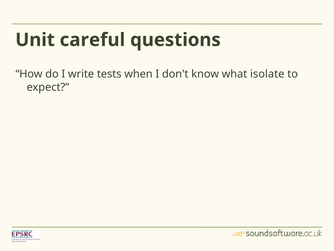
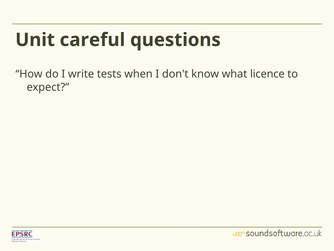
isolate: isolate -> licence (267, 74)
